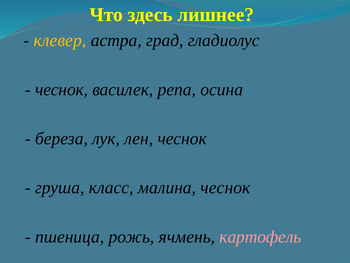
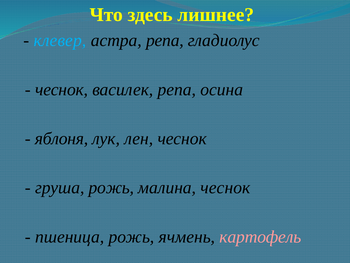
клевер colour: yellow -> light blue (60, 40)
астра град: град -> репа (165, 40)
береза: береза -> яблоня (62, 138)
груша класс: класс -> рожь (111, 187)
